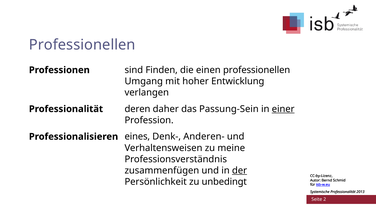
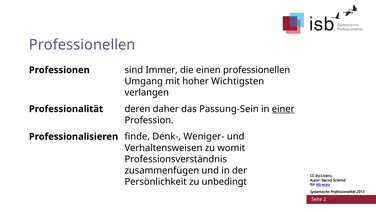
Finden: Finden -> Immer (162, 70)
Entwicklung: Entwicklung -> Wichtigsten (238, 81)
eines: eines -> finde (137, 136)
Anderen-: Anderen- -> Weniger- (204, 136)
meine: meine -> womit (231, 148)
der underline: present -> none (240, 170)
